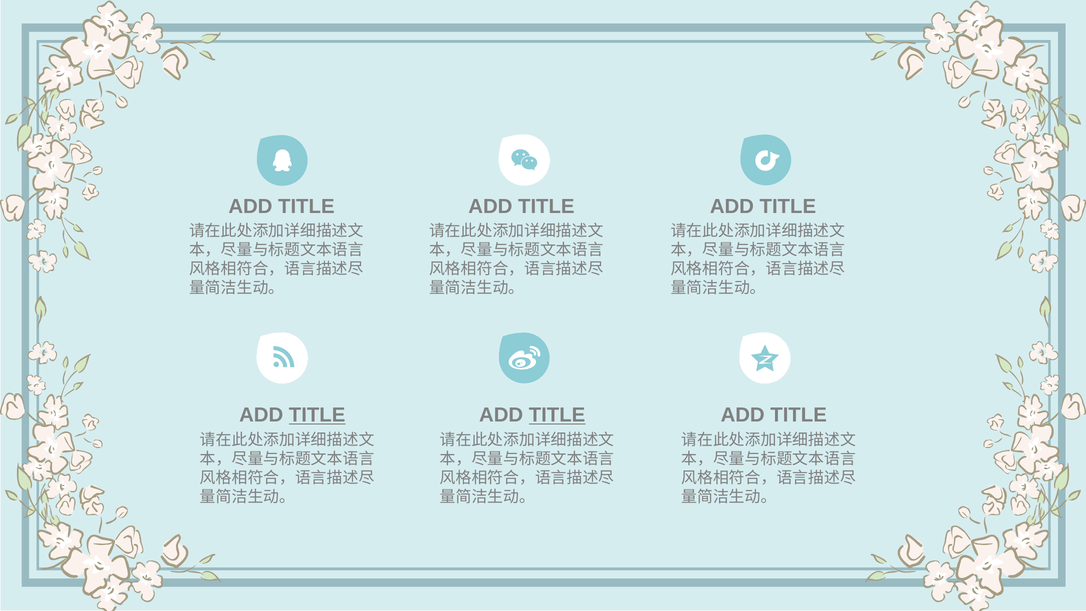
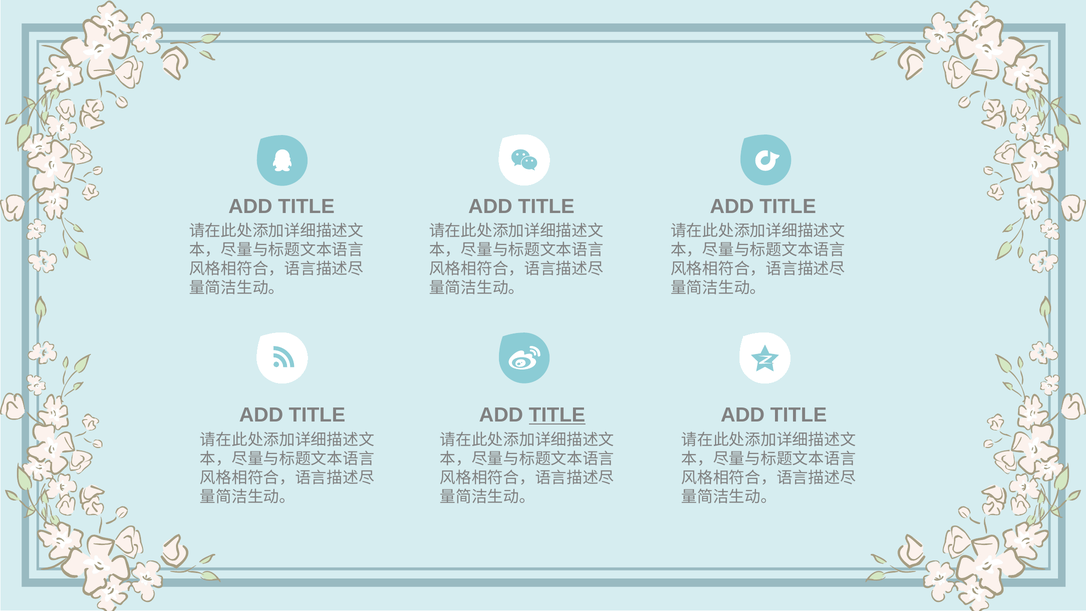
TITLE underline: present -> none (317, 415)
